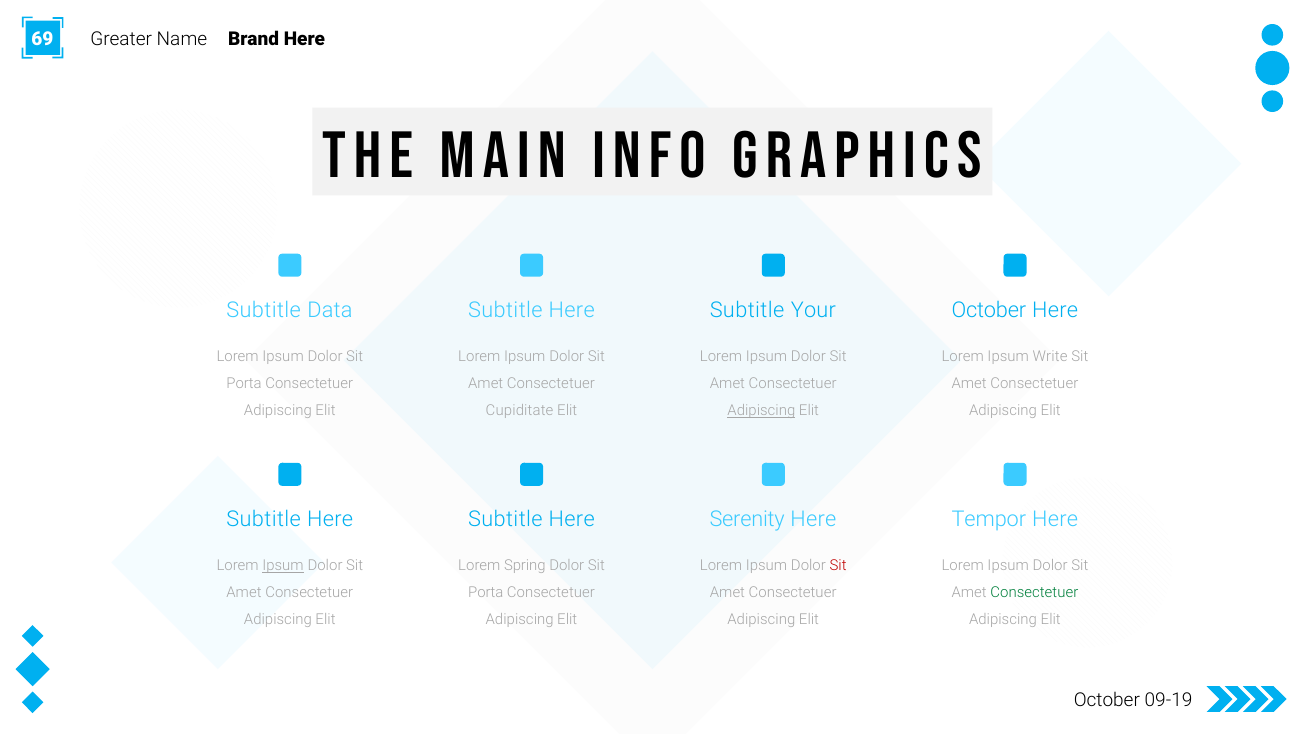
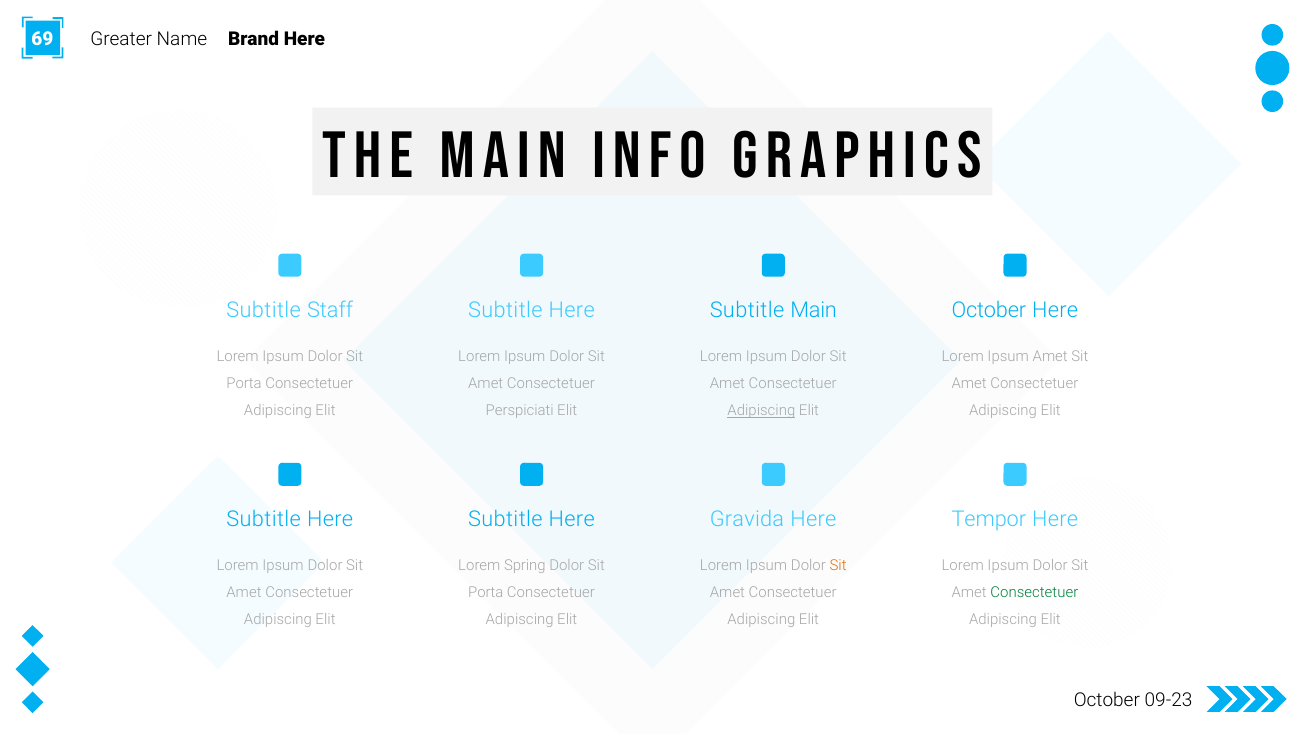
Data: Data -> Staff (330, 310)
Subtitle Your: Your -> Main (814, 310)
Ipsum Write: Write -> Amet (1050, 357)
Cupiditate: Cupiditate -> Perspiciati (520, 411)
Serenity: Serenity -> Gravida (747, 520)
Ipsum underline: present -> none (283, 566)
Sit colour: red -> orange (838, 566)
09-19: 09-19 -> 09-23 (1169, 701)
